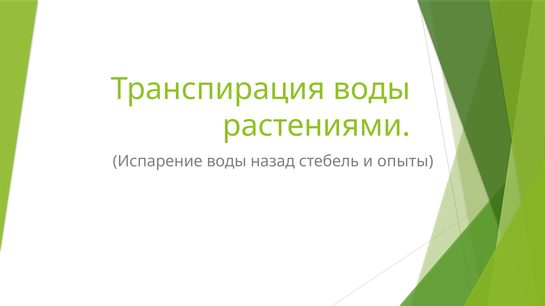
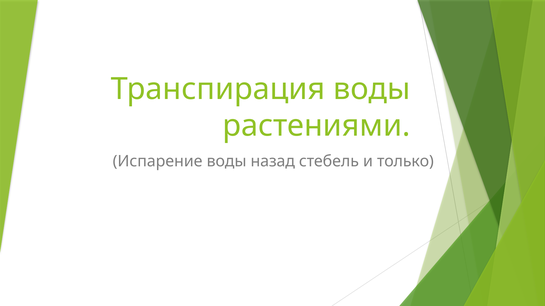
опыты: опыты -> только (405, 161)
